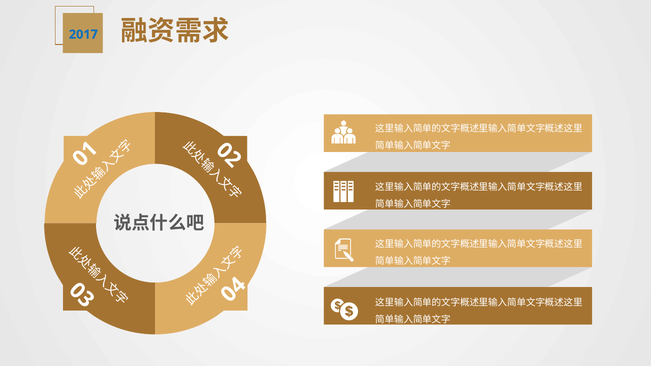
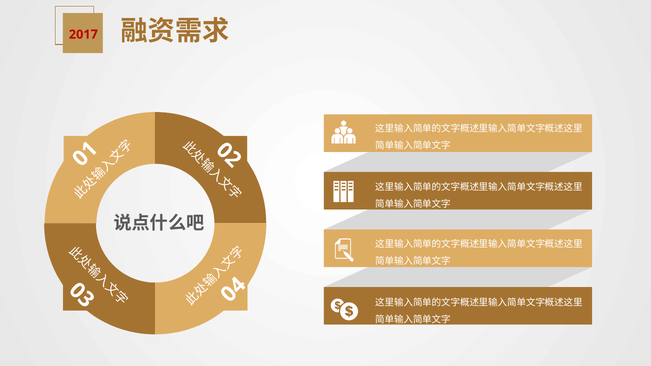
2017 colour: blue -> red (83, 34)
